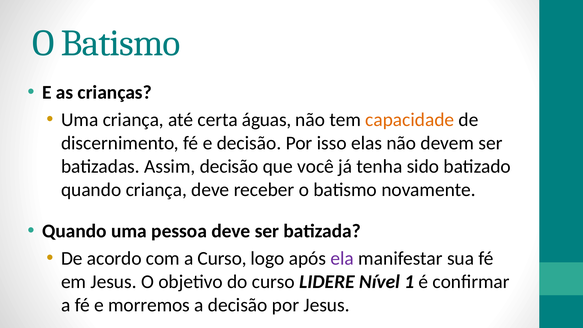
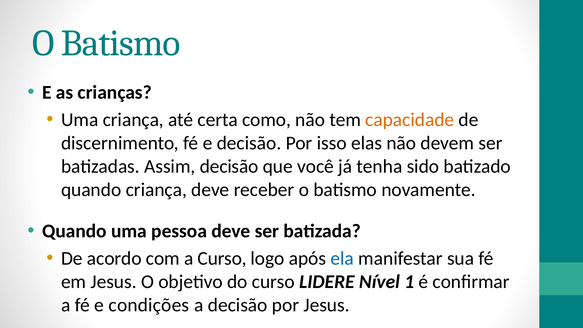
águas: águas -> como (267, 120)
ela colour: purple -> blue (342, 258)
morremos: morremos -> condições (149, 305)
